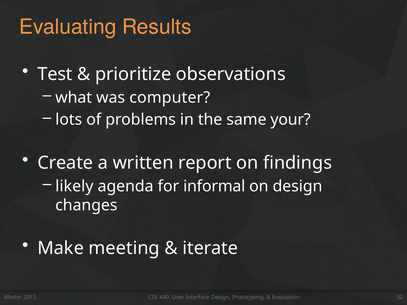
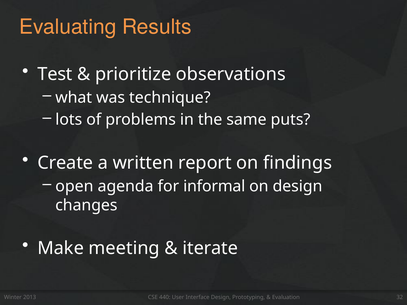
computer: computer -> technique (170, 98)
your: your -> puts (290, 120)
likely: likely -> open (74, 186)
